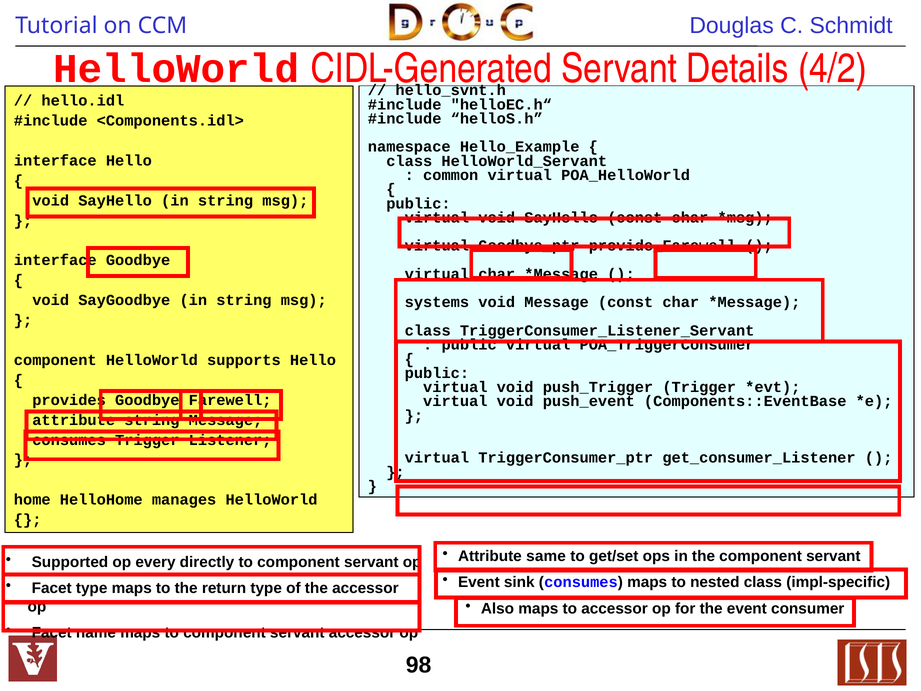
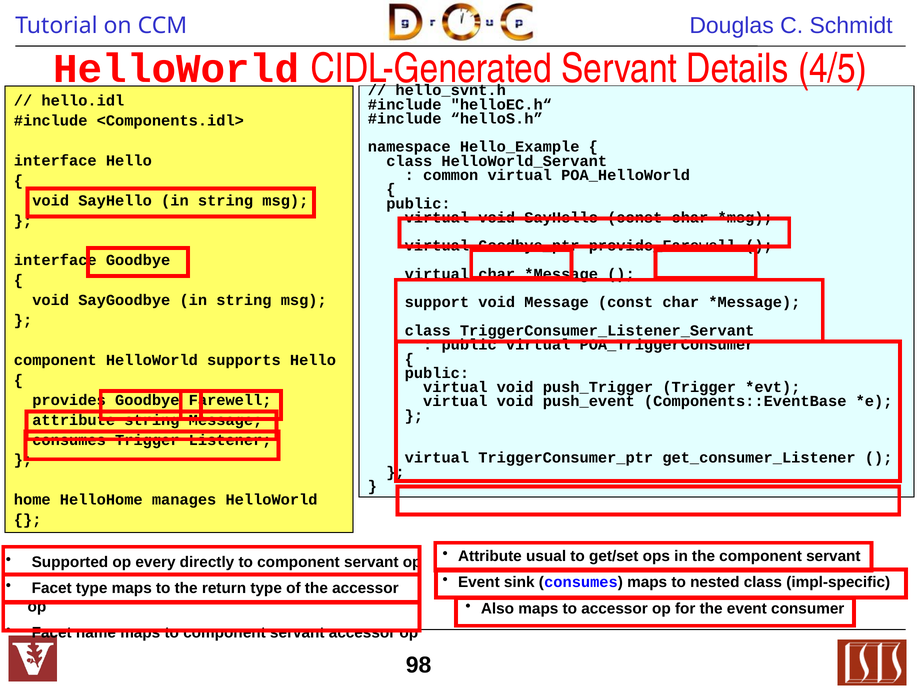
4/2: 4/2 -> 4/5 (832, 69)
systems: systems -> support (437, 302)
same: same -> usual (546, 556)
